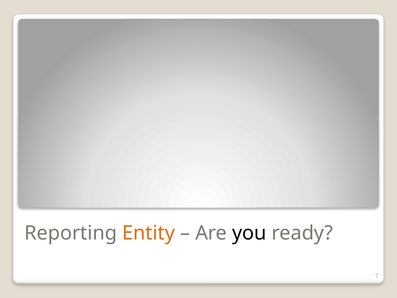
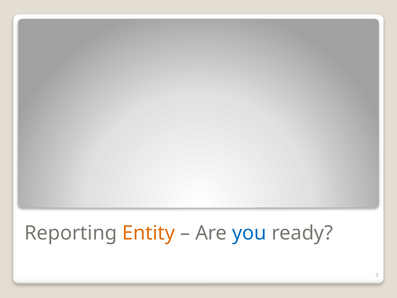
you colour: black -> blue (249, 233)
